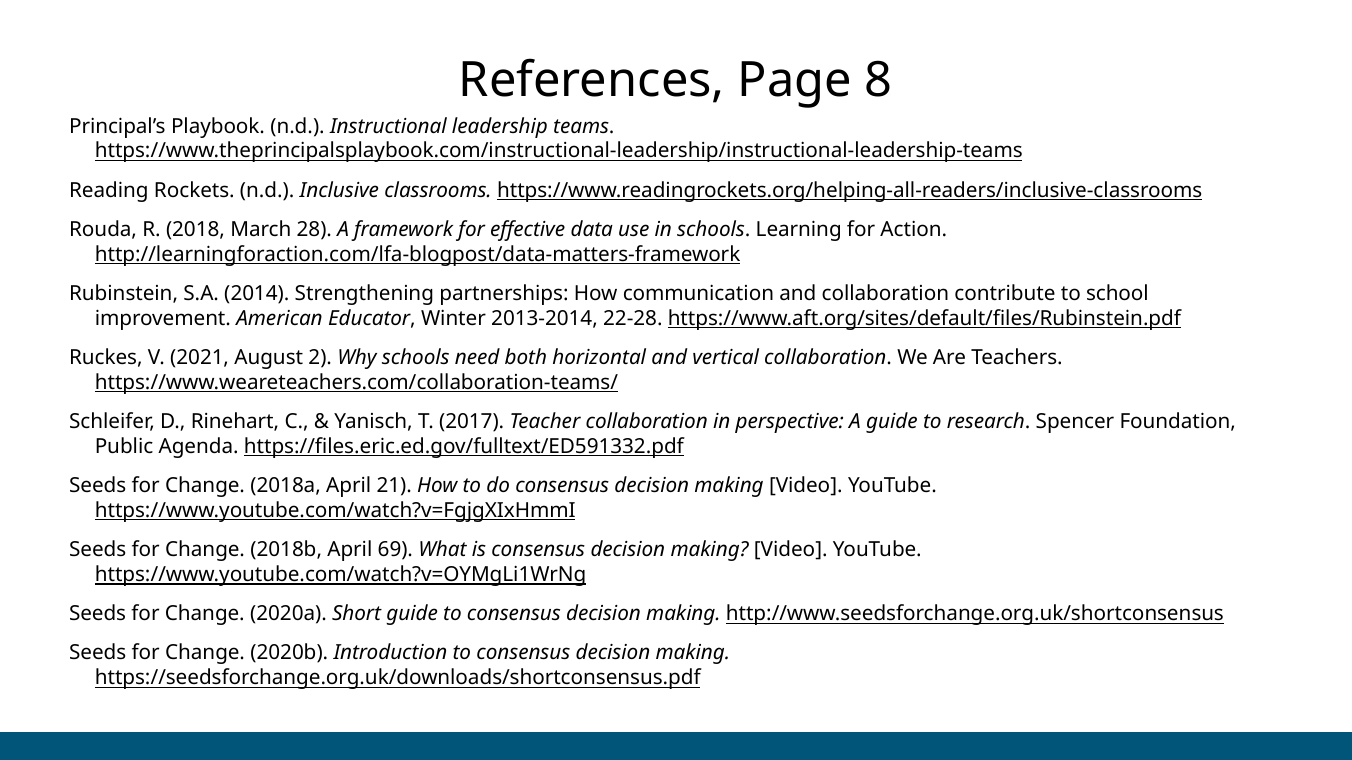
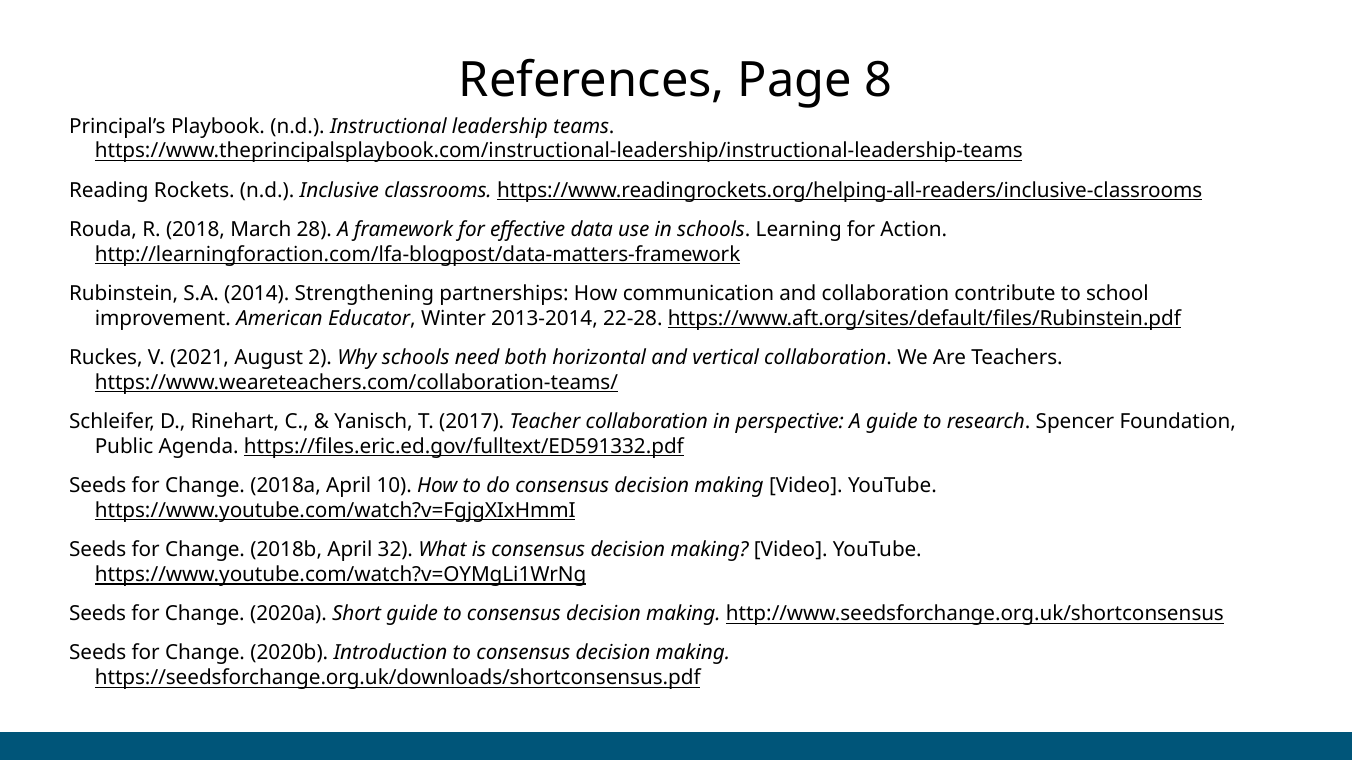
21: 21 -> 10 (394, 486)
69: 69 -> 32 (395, 550)
